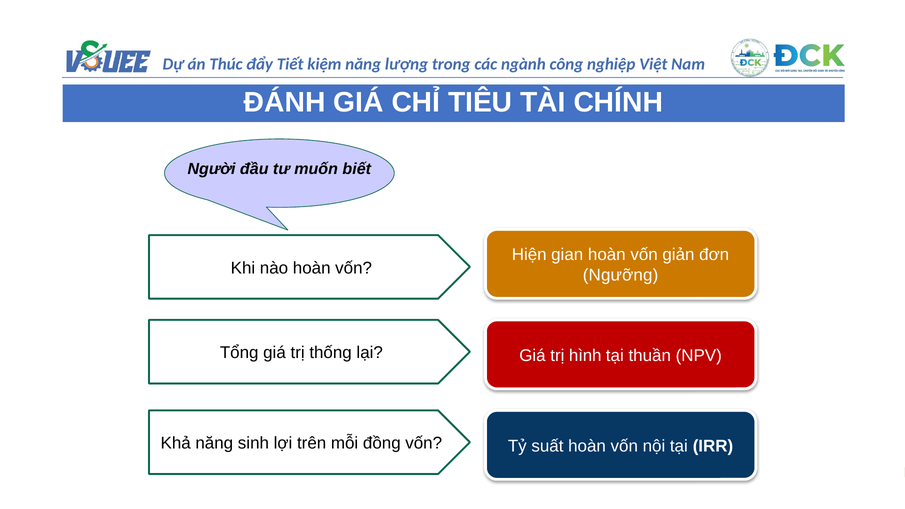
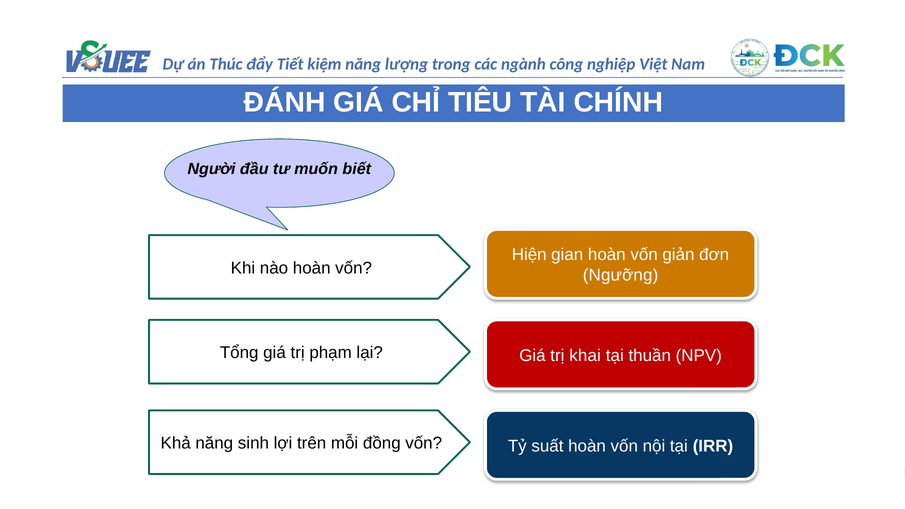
thống: thống -> phạm (331, 353)
hình: hình -> khai (585, 356)
